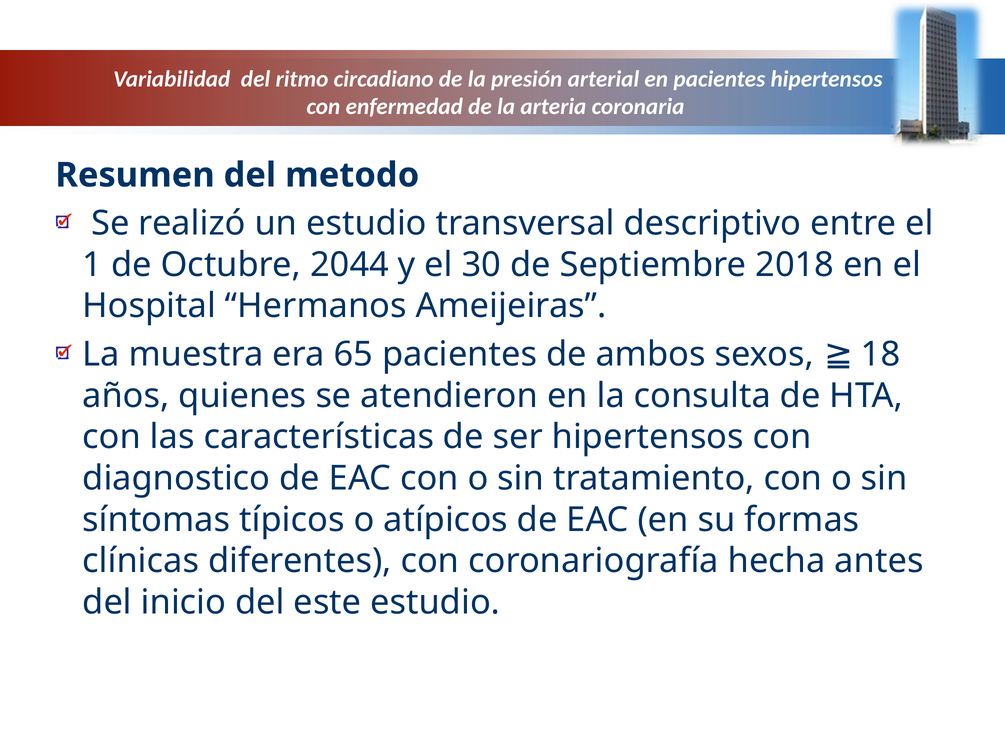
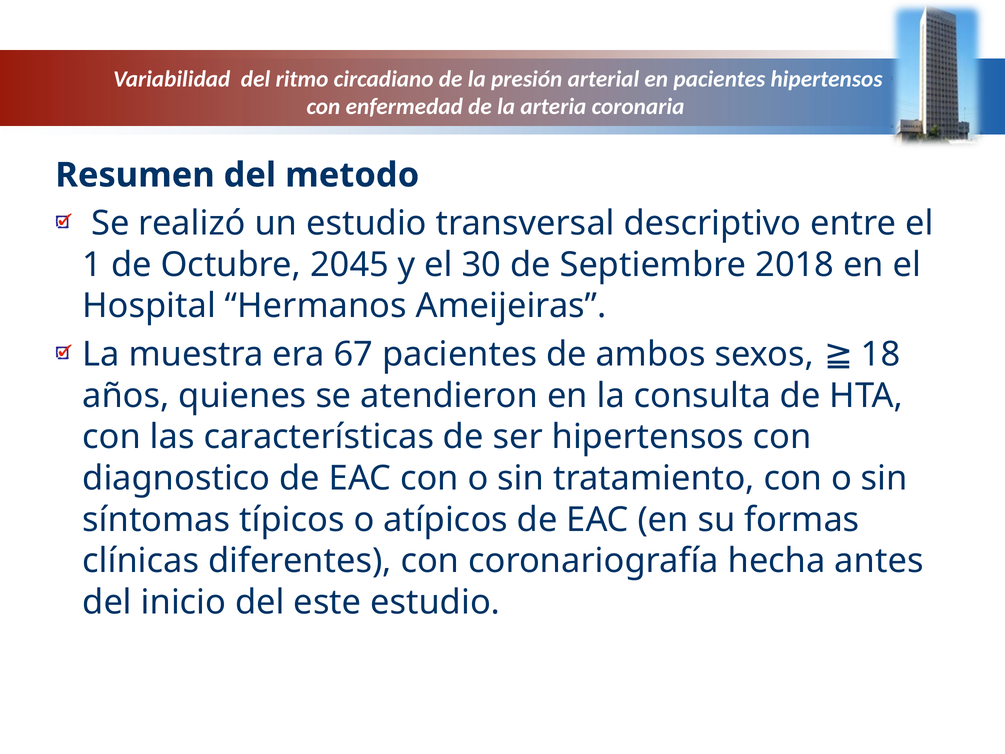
2044: 2044 -> 2045 (350, 265)
65: 65 -> 67 (353, 354)
